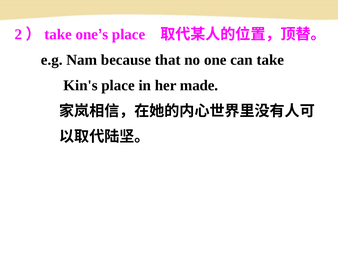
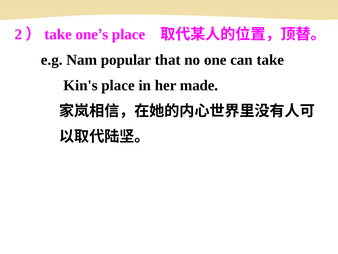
because: because -> popular (126, 60)
